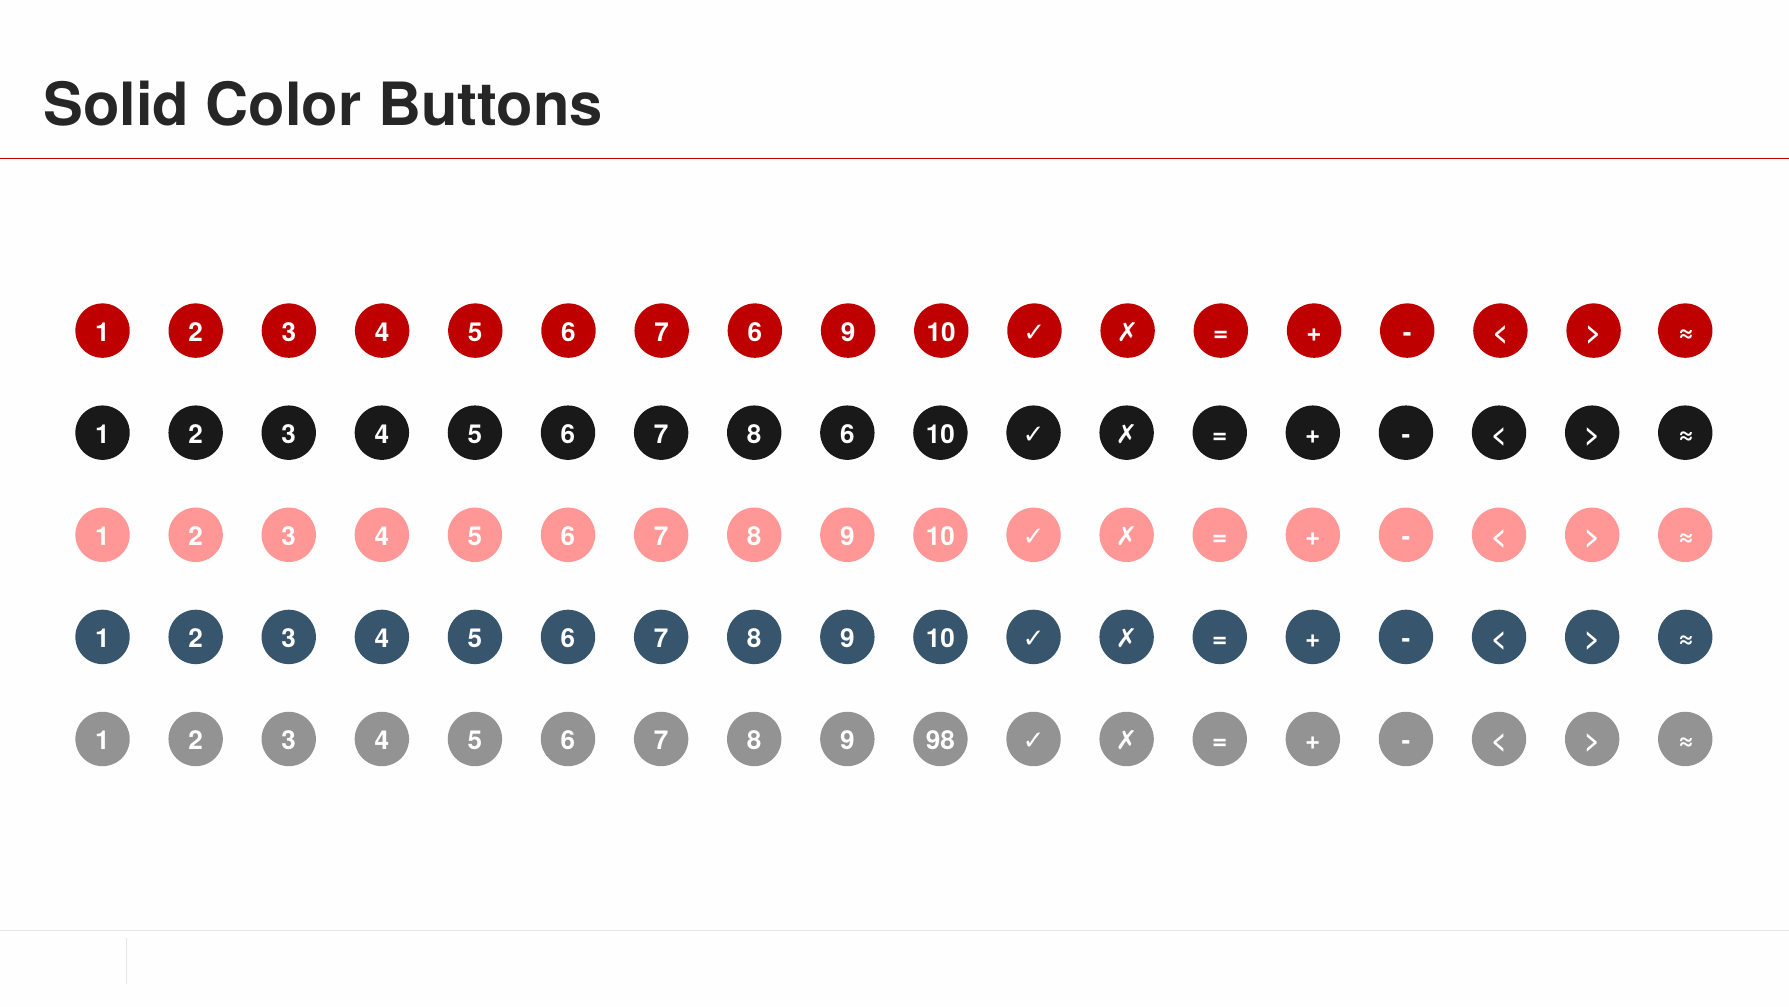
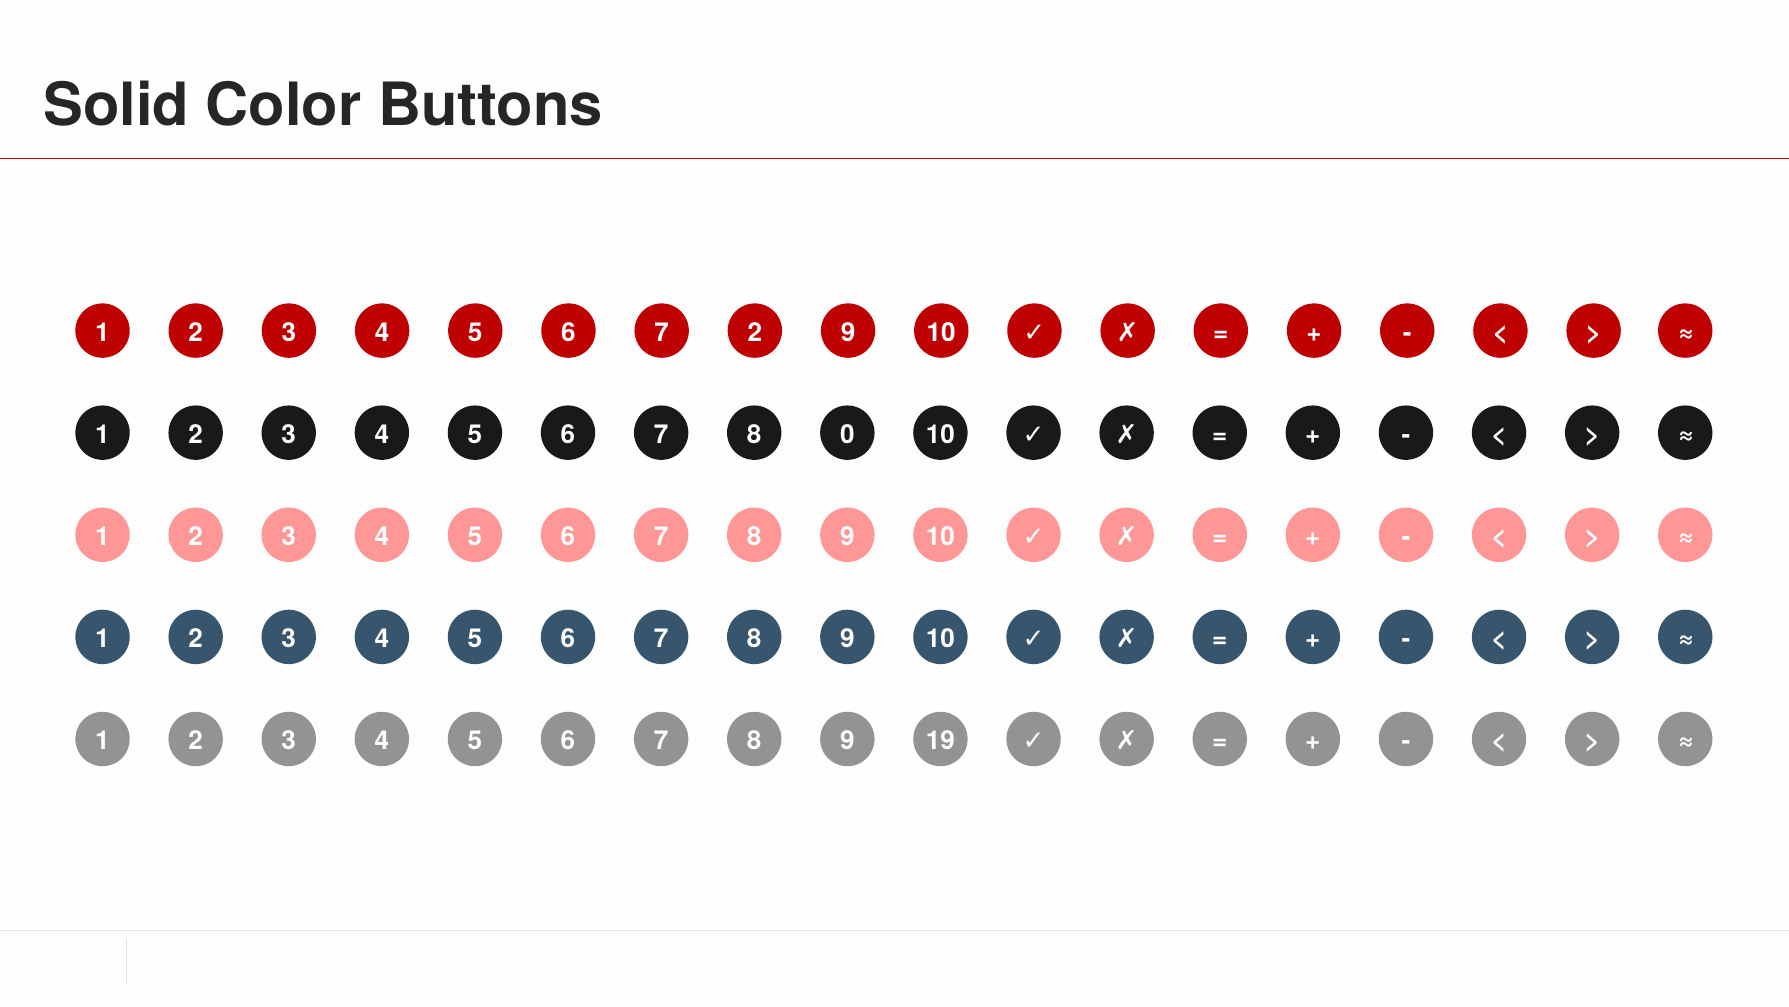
7 6: 6 -> 2 (755, 332)
8 6: 6 -> 0 (847, 434)
98: 98 -> 19 (940, 740)
